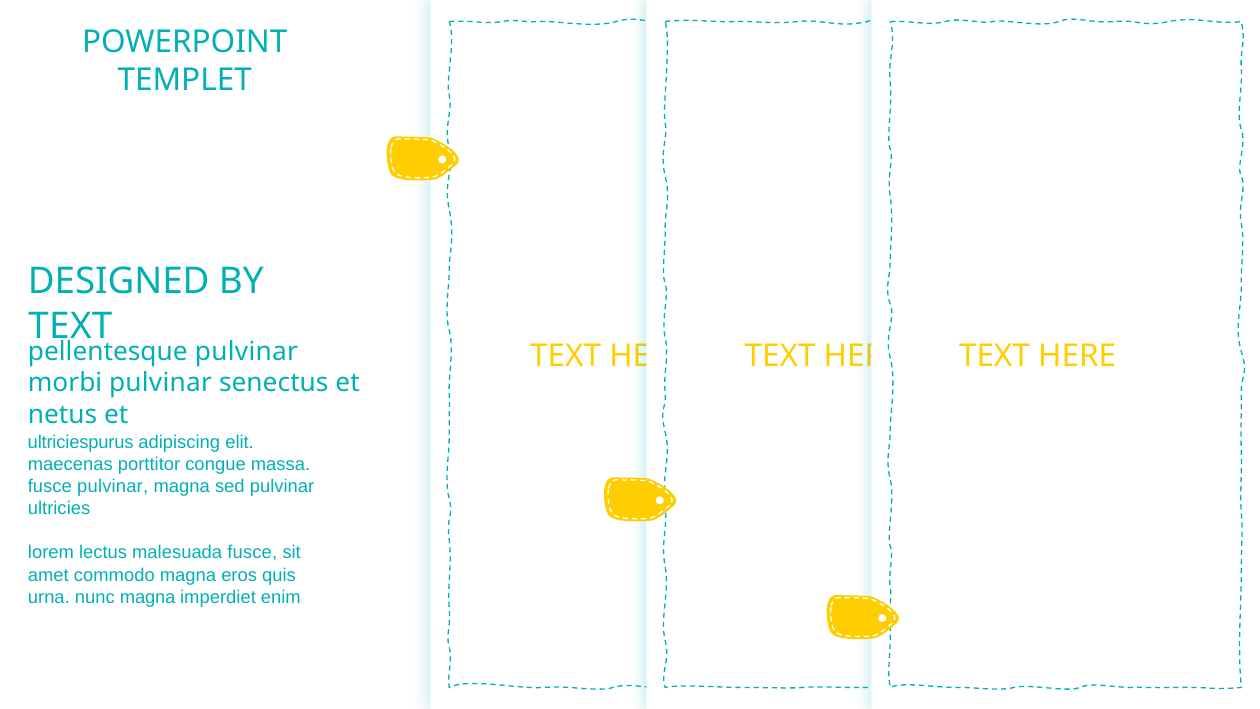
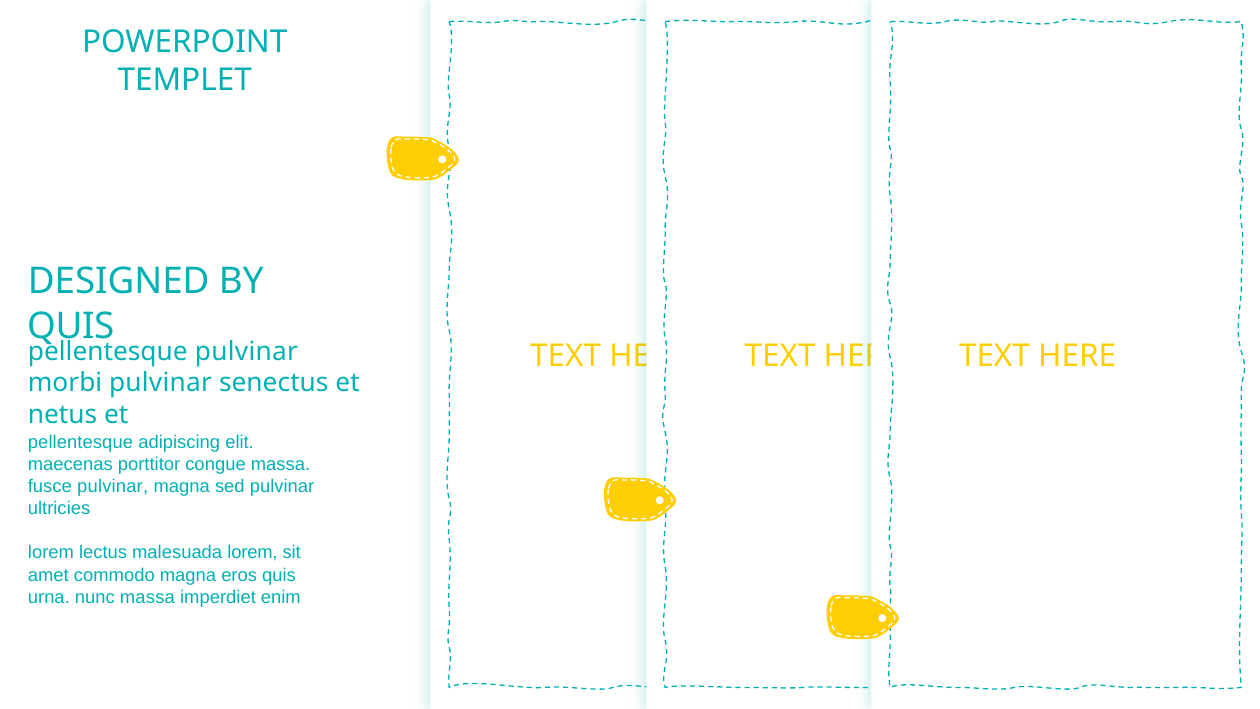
TEXT: TEXT -> QUIS (71, 326)
ultriciespurus: ultriciespurus -> pellentesque (81, 442)
malesuada fusce: fusce -> lorem (252, 553)
nunc magna: magna -> massa (147, 597)
